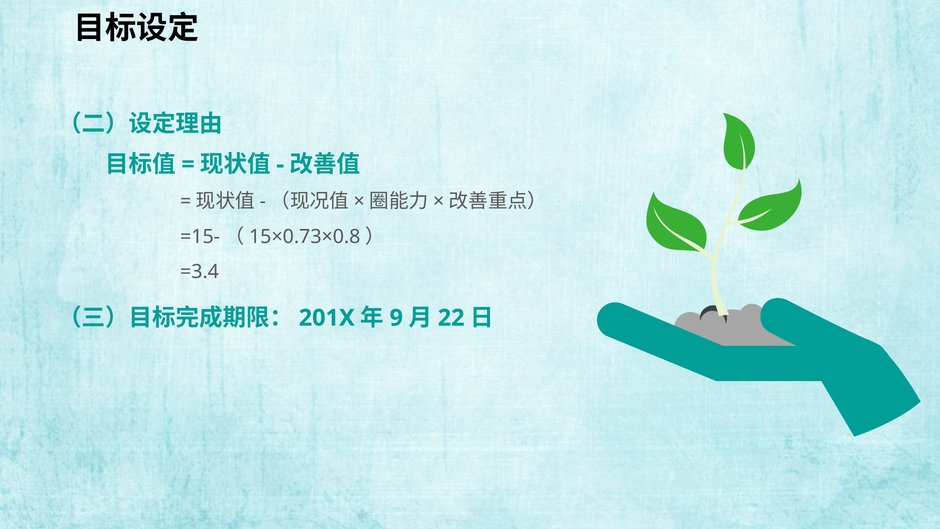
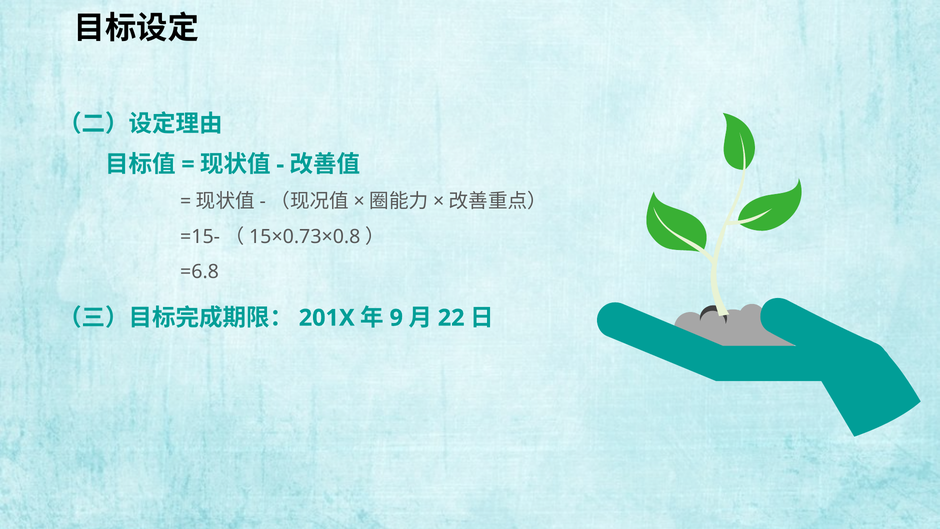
=3.4: =3.4 -> =6.8 (200, 272)
